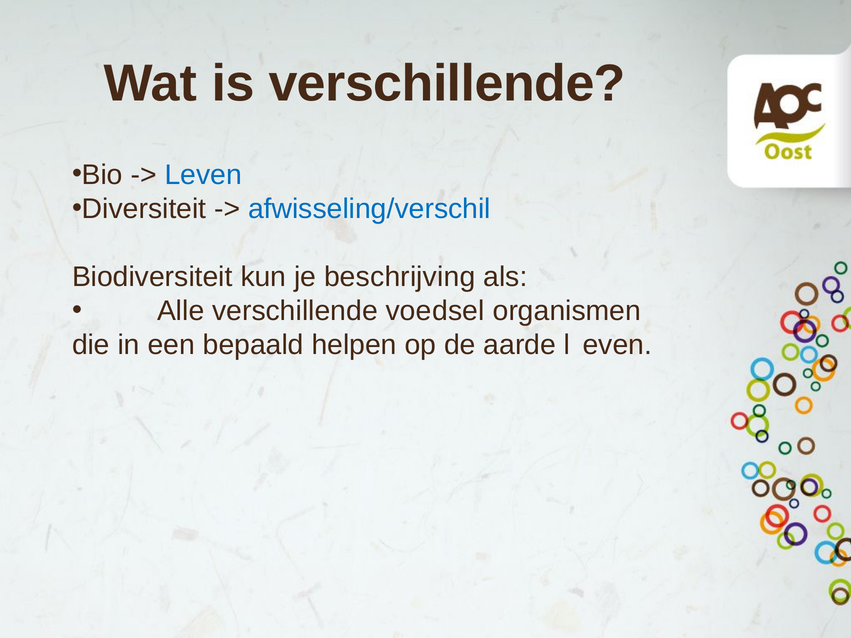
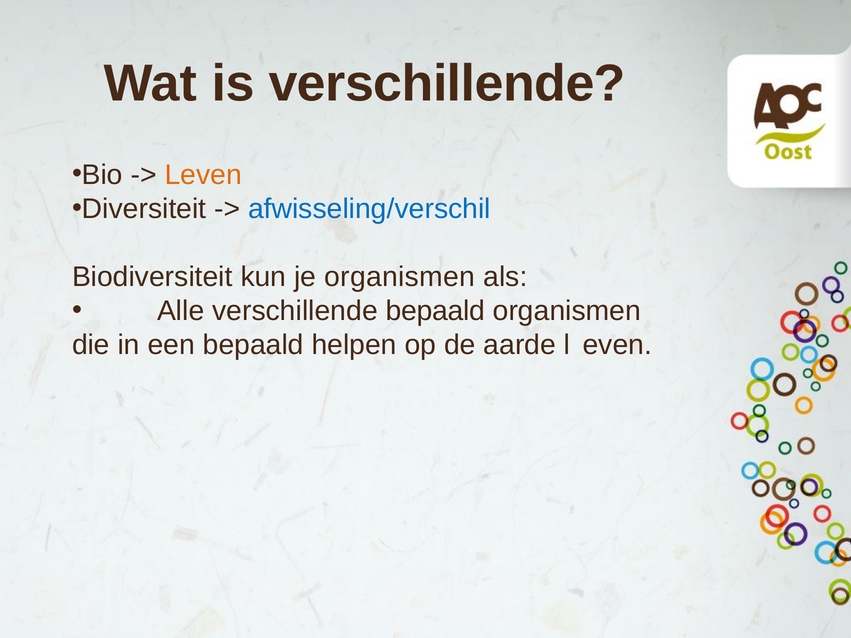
Leven colour: blue -> orange (203, 175)
je beschrijving: beschrijving -> organismen (400, 277)
verschillende voedsel: voedsel -> bepaald (435, 311)
